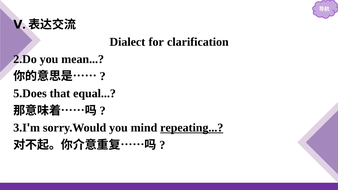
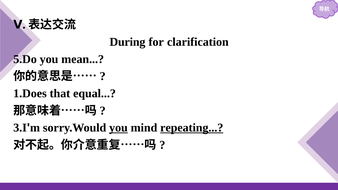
Dialect: Dialect -> During (127, 42)
2.Do: 2.Do -> 5.Do (25, 59)
5.Does: 5.Does -> 1.Does (30, 94)
you underline: none -> present (118, 128)
